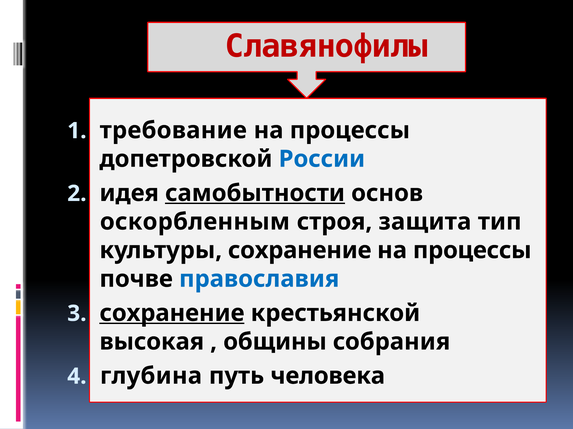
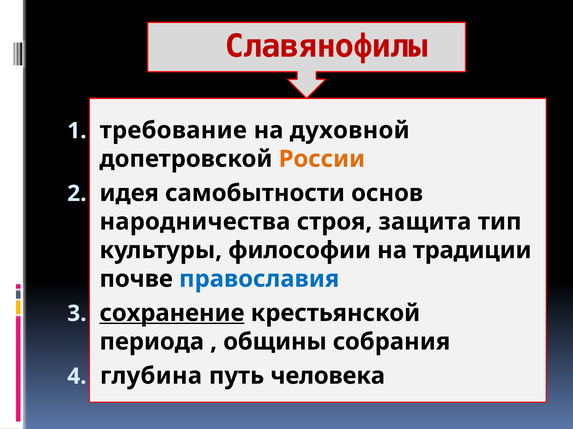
процессы: процессы -> духовной (350, 131)
России colour: blue -> orange (322, 159)
самобытности underline: present -> none (255, 193)
оскорбленным: оскорбленным -> народничества (195, 222)
культуры сохранение: сохранение -> философии (300, 251)
процессы: процессы -> традиции (472, 251)
высокая: высокая -> периода (152, 342)
